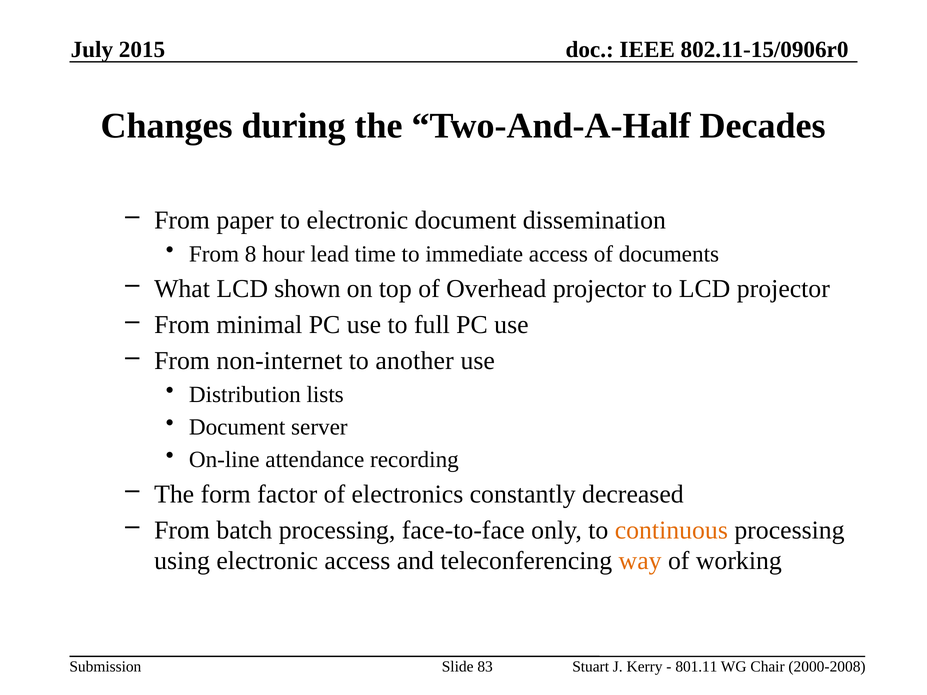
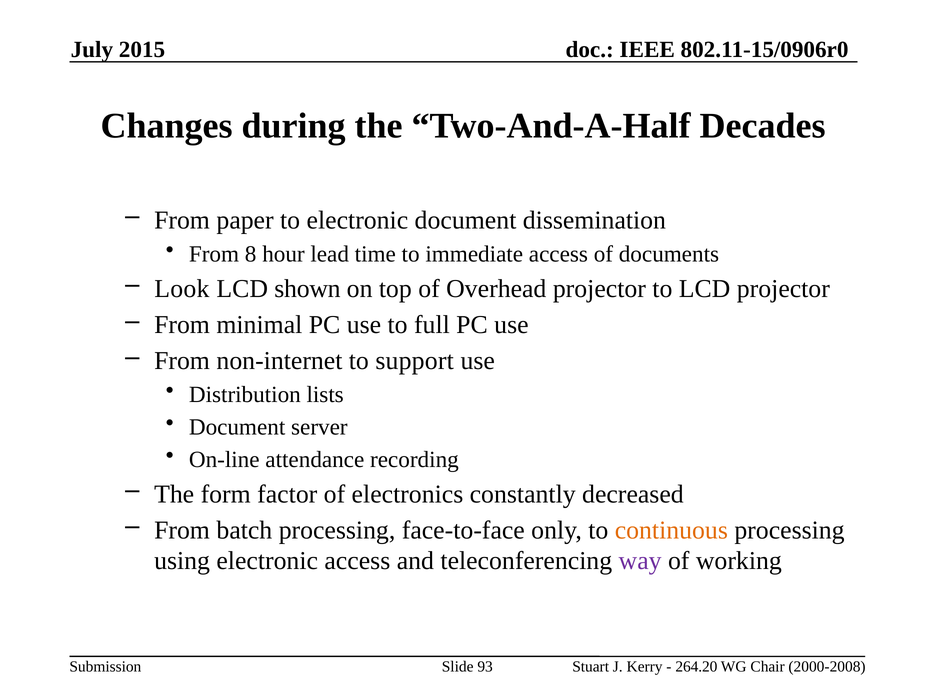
What: What -> Look (182, 289)
another: another -> support (415, 361)
way colour: orange -> purple (640, 561)
83: 83 -> 93 (485, 667)
801.11: 801.11 -> 264.20 (696, 667)
